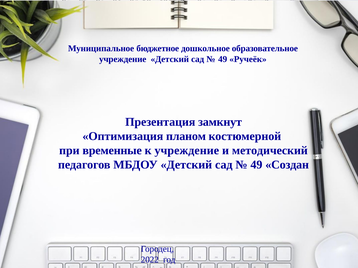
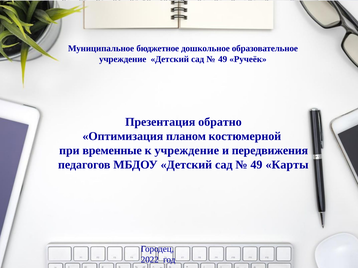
замкнут: замкнут -> обратно (220, 122)
методический: методический -> передвижения (270, 151)
Создан: Создан -> Карты (287, 165)
